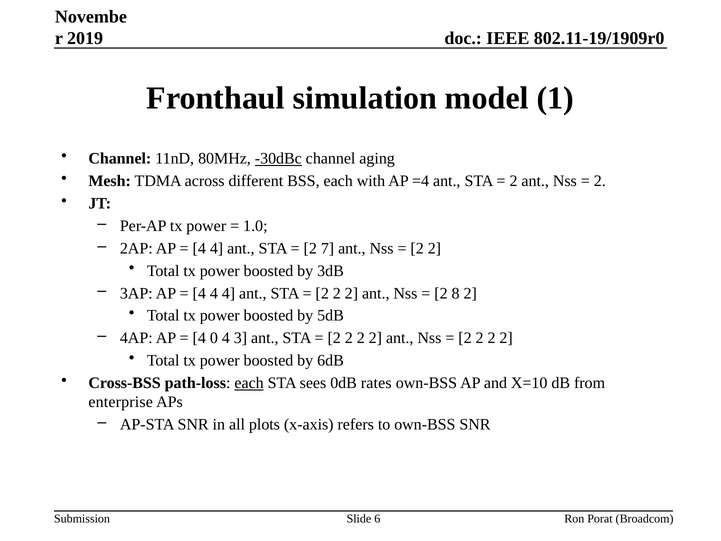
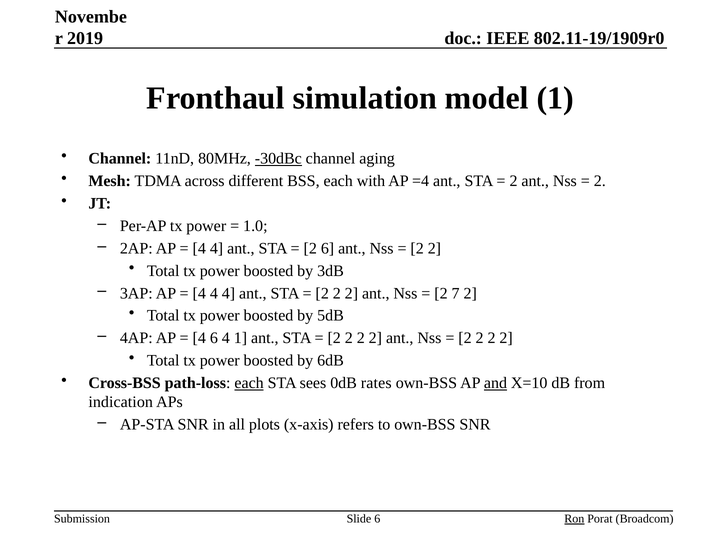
2 7: 7 -> 6 (328, 248)
8: 8 -> 7 (456, 293)
4 0: 0 -> 6 (214, 338)
4 3: 3 -> 1 (240, 338)
and underline: none -> present (495, 383)
enterprise: enterprise -> indication (121, 402)
Ron underline: none -> present (574, 519)
